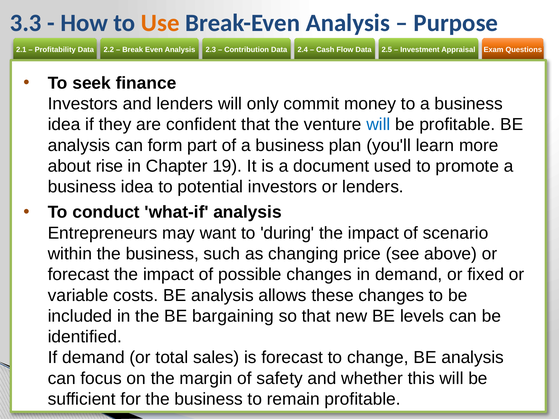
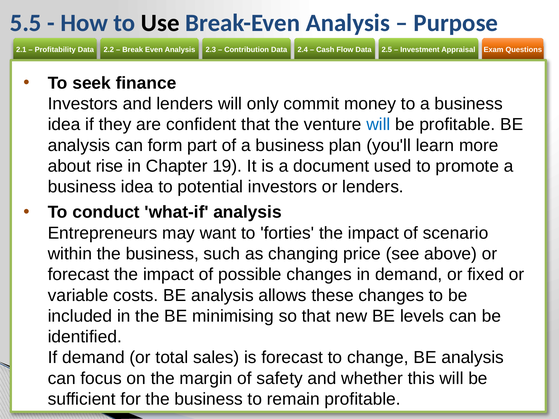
3.3: 3.3 -> 5.5 (26, 23)
Use colour: orange -> black (160, 23)
during: during -> forties (287, 233)
bargaining: bargaining -> minimising (233, 316)
